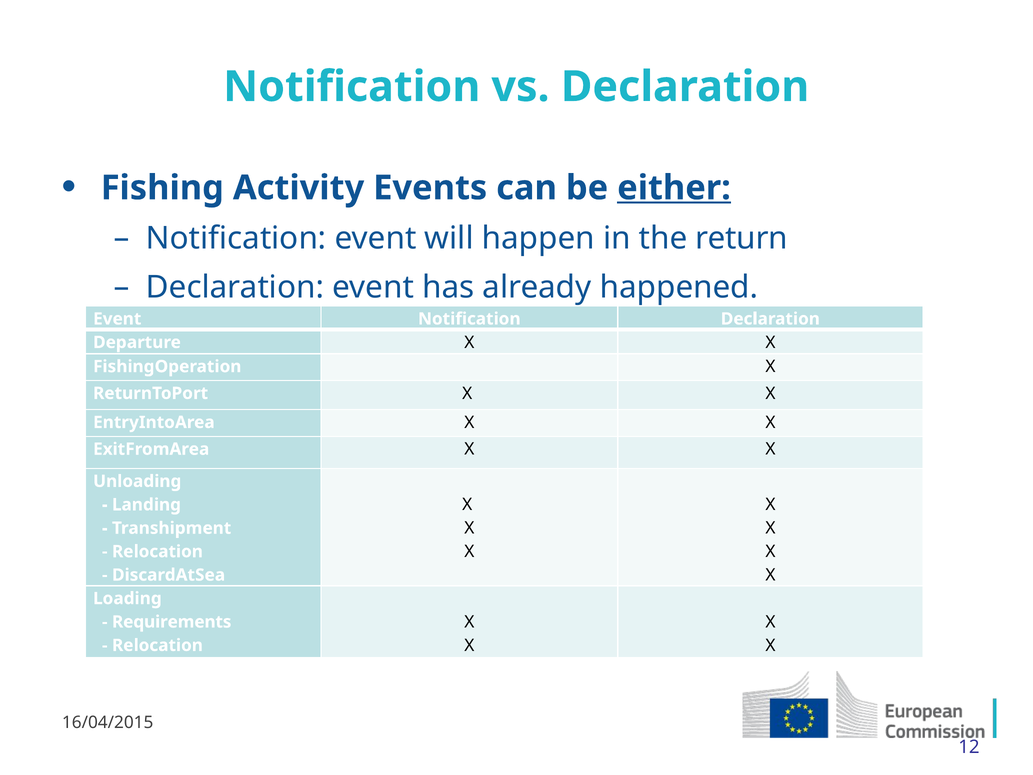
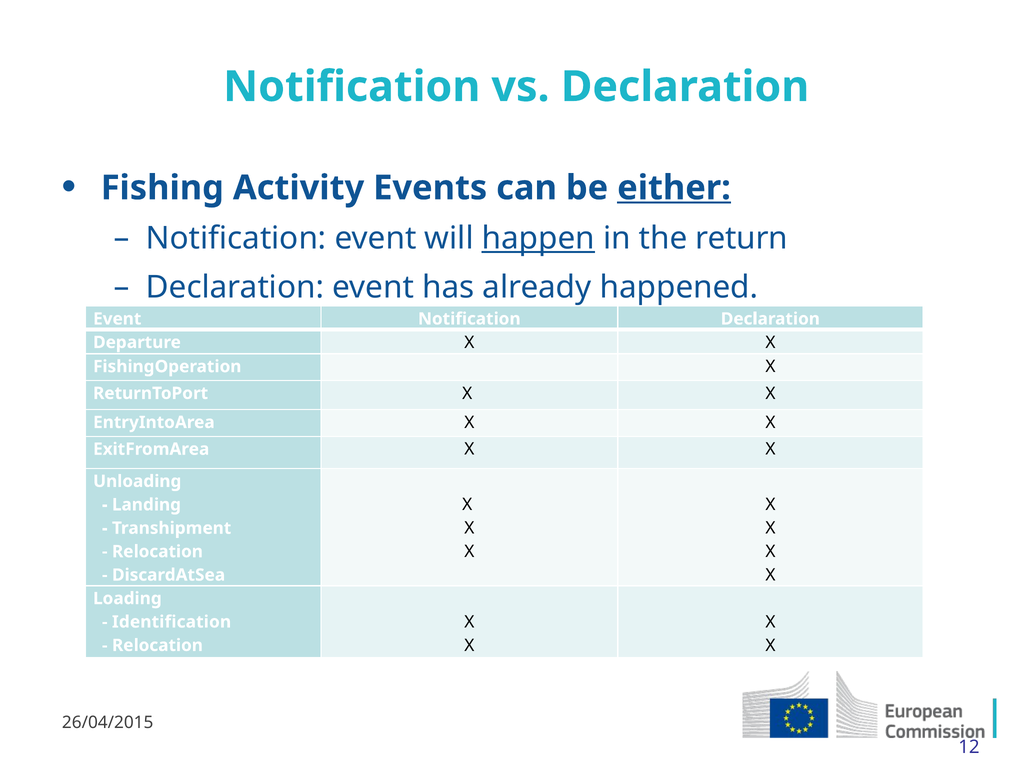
happen underline: none -> present (538, 238)
Requirements: Requirements -> Identification (172, 622)
16/04/2015: 16/04/2015 -> 26/04/2015 (108, 722)
